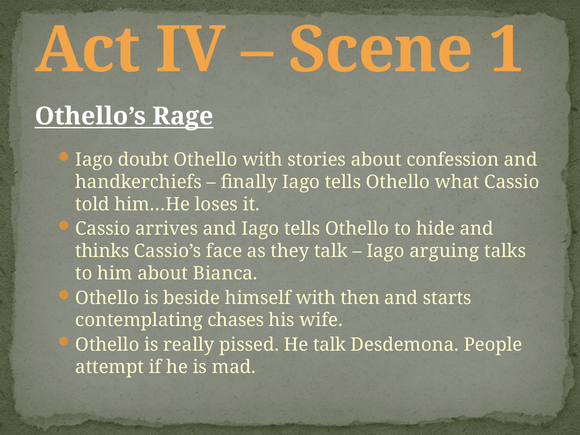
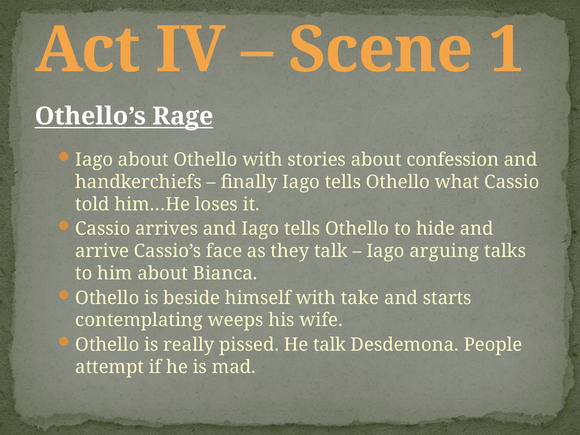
Iago doubt: doubt -> about (143, 160)
thinks: thinks -> arrive (102, 251)
then: then -> take (360, 298)
chases: chases -> weeps (236, 320)
